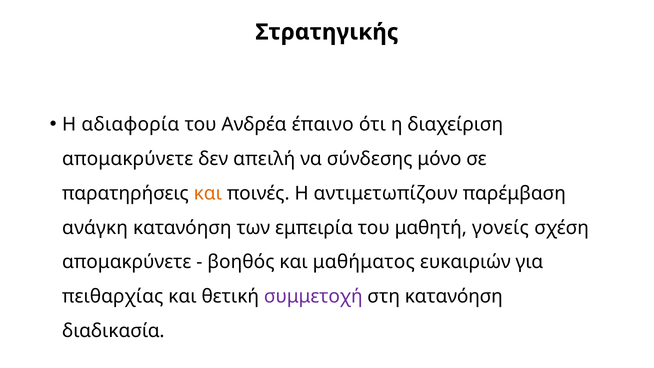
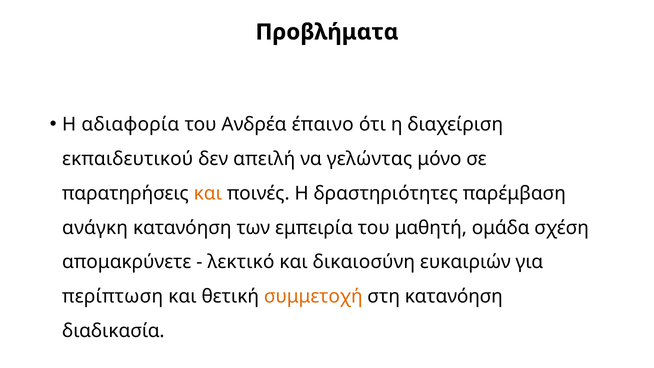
Στρατηγικής: Στρατηγικής -> Προβλήματα (327, 32)
απομακρύνετε: απομακρύνετε -> εκπαιδευτικού (128, 159)
σύνδεσης: σύνδεσης -> γελώντας (370, 159)
αντιμετωπίζουν: αντιμετωπίζουν -> δραστηριότητες (386, 193)
γονείς: γονείς -> ομάδα (501, 228)
βοηθός: βοηθός -> λεκτικό (241, 262)
μαθήματος: μαθήματος -> δικαιοσύνη (364, 262)
πειθαρχίας: πειθαρχίας -> περίπτωση (113, 296)
συμμετοχή colour: purple -> orange (313, 296)
